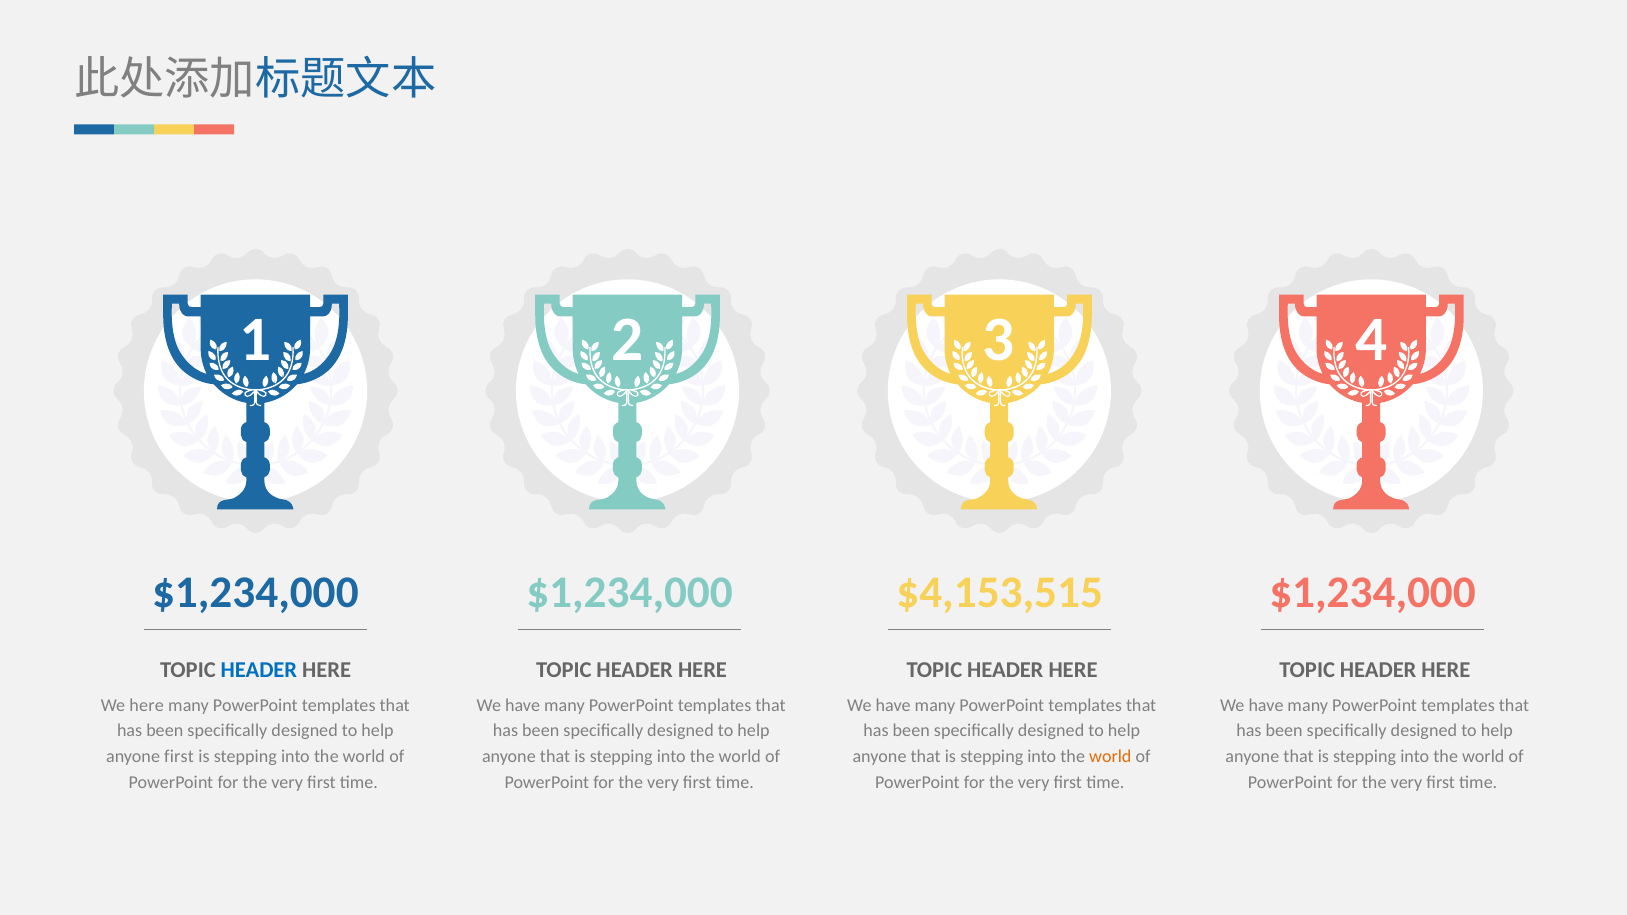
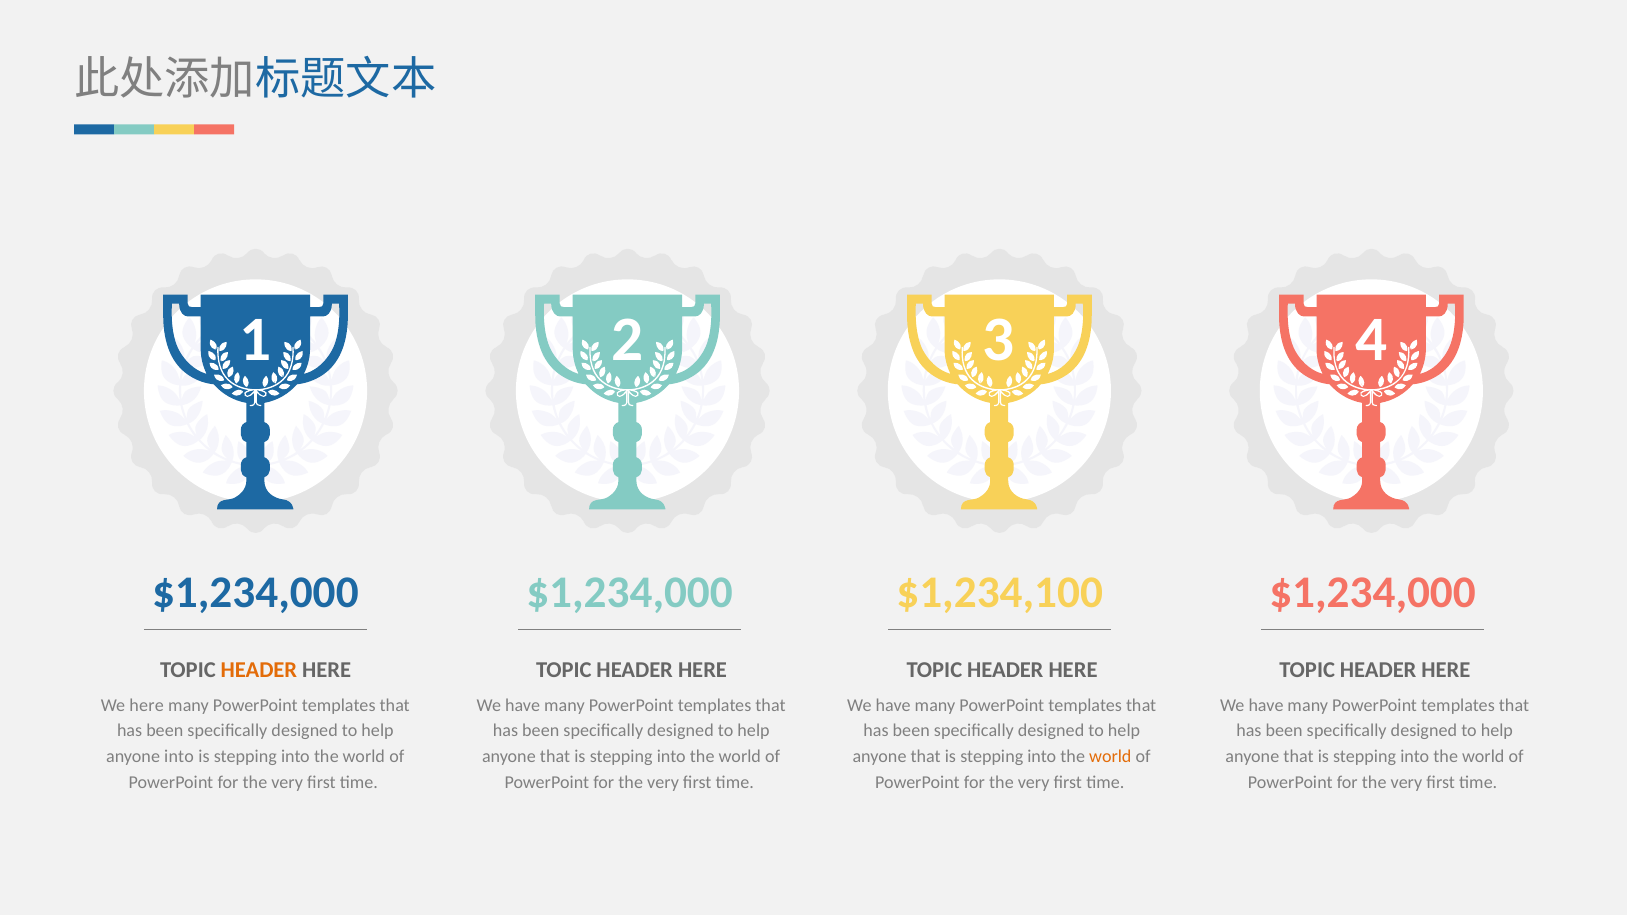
$4,153,515: $4,153,515 -> $1,234,100 (1000, 593)
HEADER colour: blue -> orange (259, 670)
anyone first: first -> into (179, 757)
